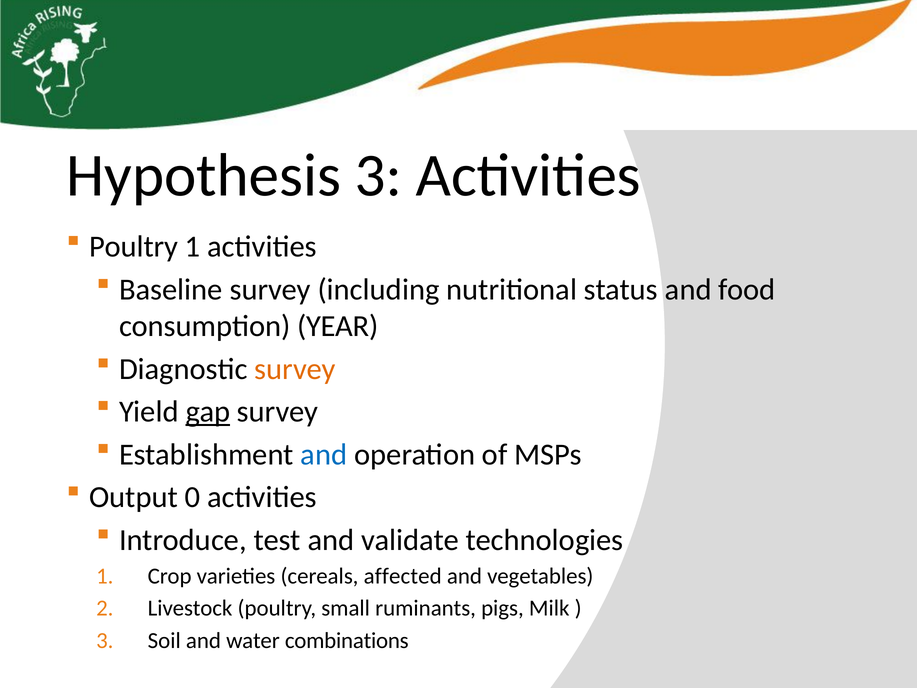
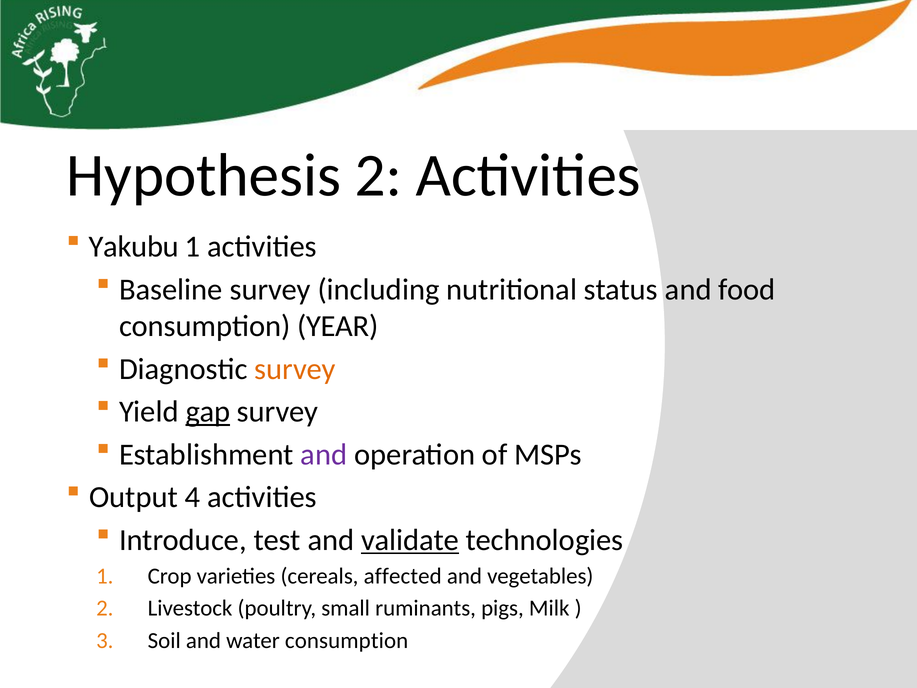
Hypothesis 3: 3 -> 2 (378, 175)
Poultry: Poultry -> Yakubu (134, 247)
and colour: blue -> purple (324, 454)
0: 0 -> 4 (193, 497)
validate underline: none -> present (410, 540)
water combinations: combinations -> consumption (347, 640)
